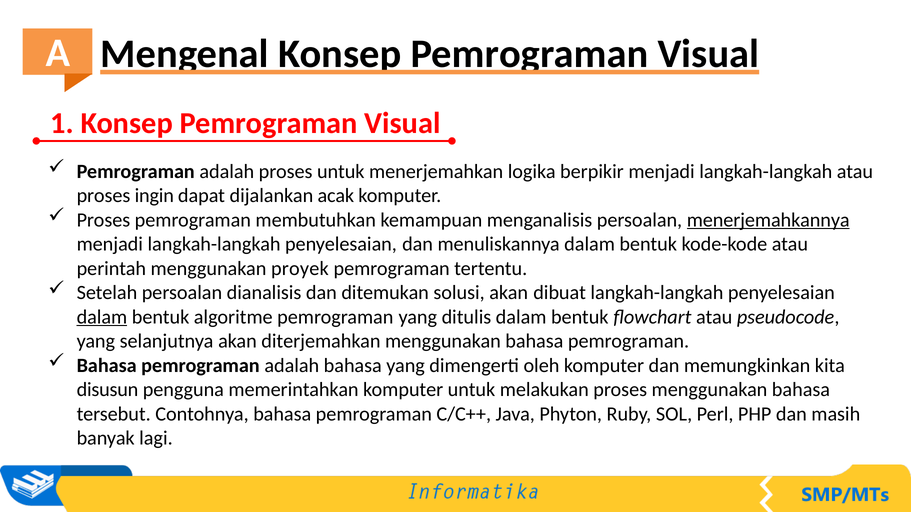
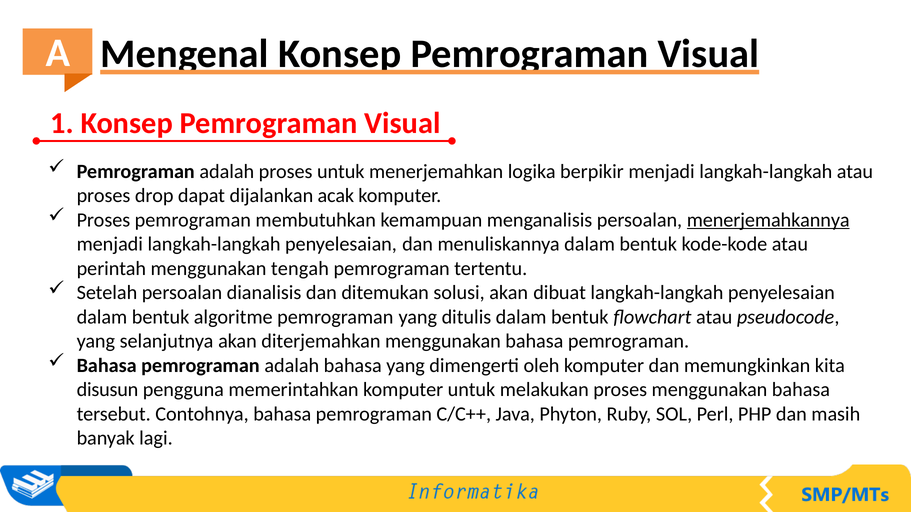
ingin: ingin -> drop (154, 196)
proyek: proyek -> tengah (300, 269)
dalam underline: present -> none (102, 317)
